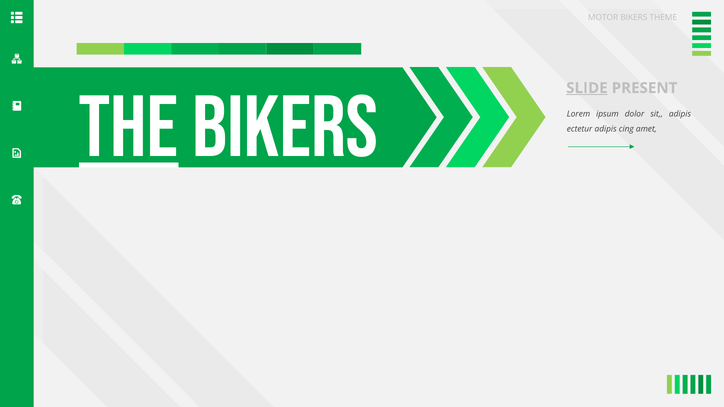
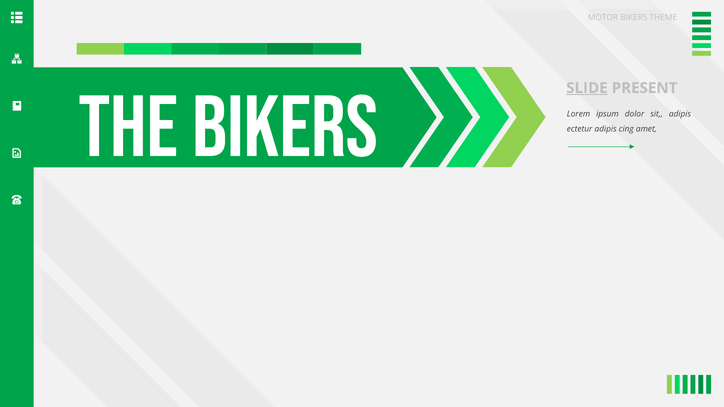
THE underline: present -> none (129, 128)
